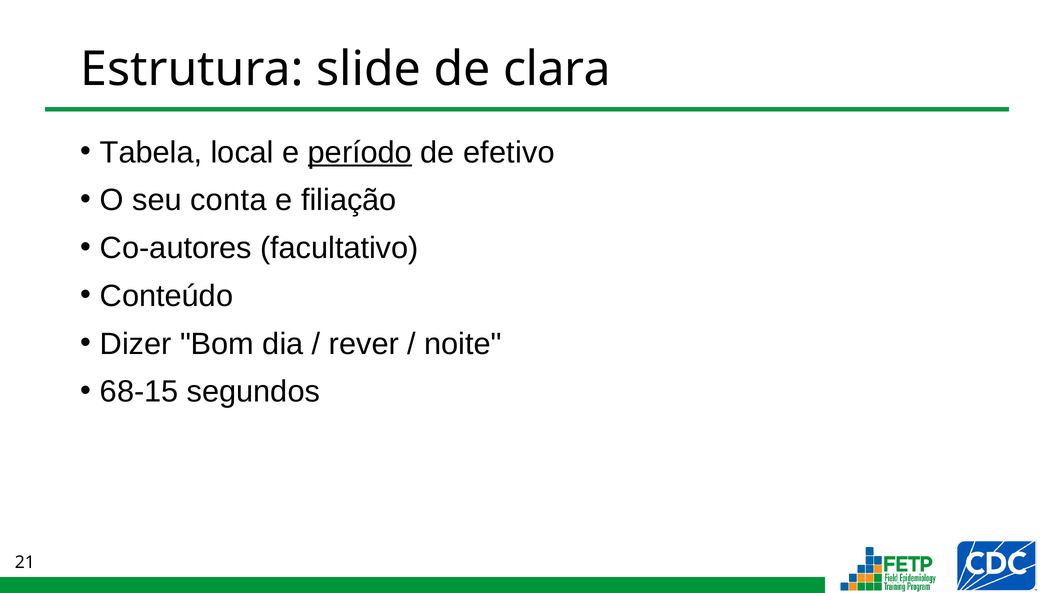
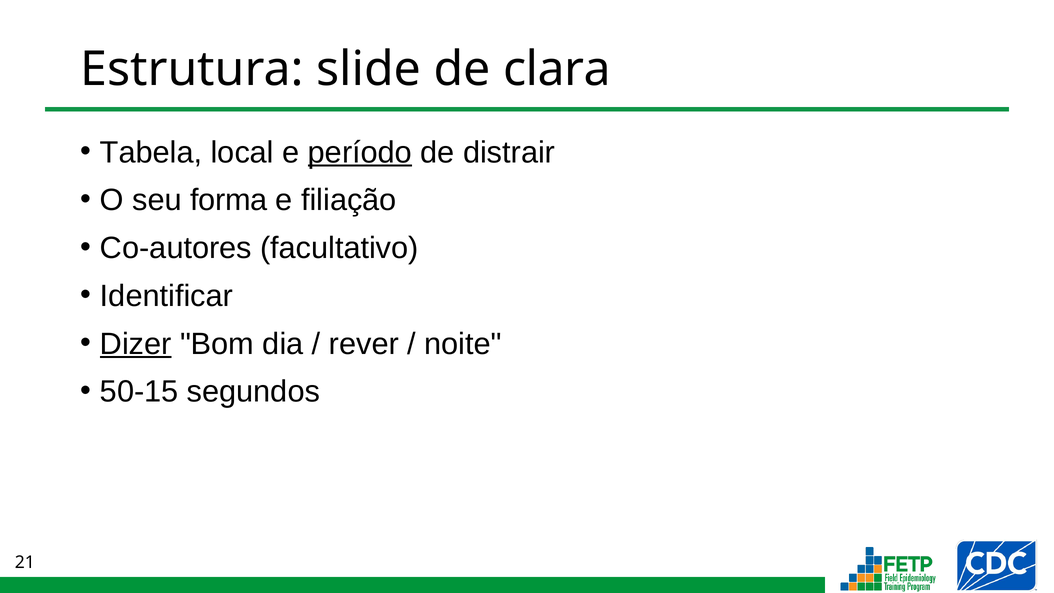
efetivo: efetivo -> distrair (509, 152)
conta: conta -> forma (229, 200)
Conteúdo: Conteúdo -> Identificar (167, 296)
Dizer underline: none -> present (136, 344)
68-15: 68-15 -> 50-15 (139, 392)
